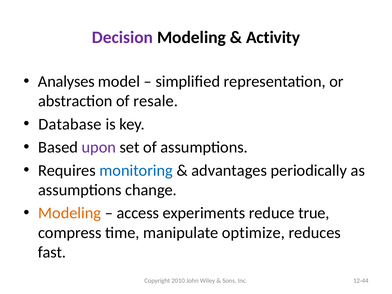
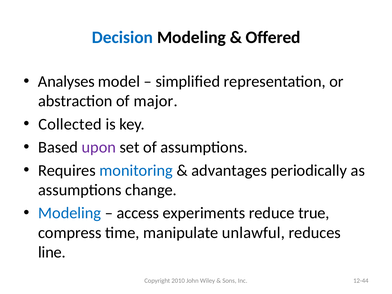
Decision colour: purple -> blue (122, 37)
Activity: Activity -> Offered (273, 37)
resale: resale -> major (156, 101)
Database: Database -> Collected (70, 124)
Modeling colour: orange -> blue (70, 213)
optimize: optimize -> unlawful (253, 233)
fast: fast -> line (52, 252)
